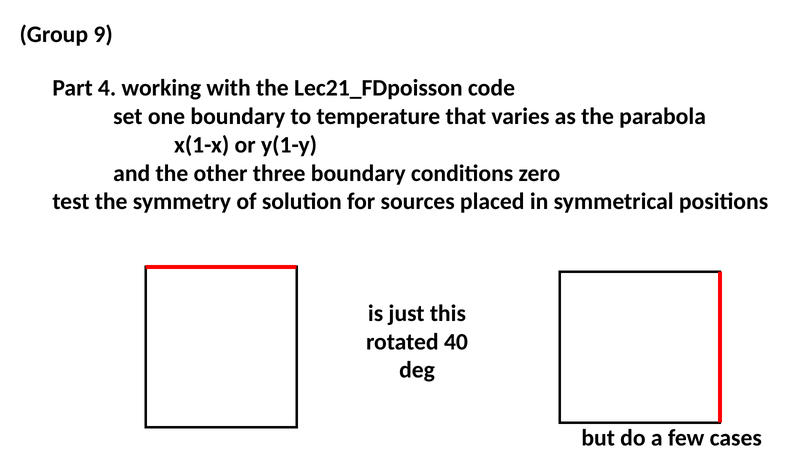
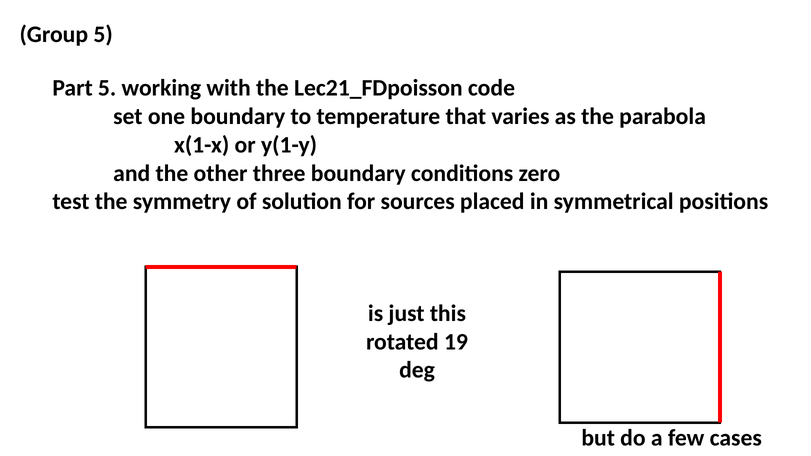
Group 9: 9 -> 5 (103, 35)
Part 4: 4 -> 5 (107, 88)
40: 40 -> 19 (456, 342)
